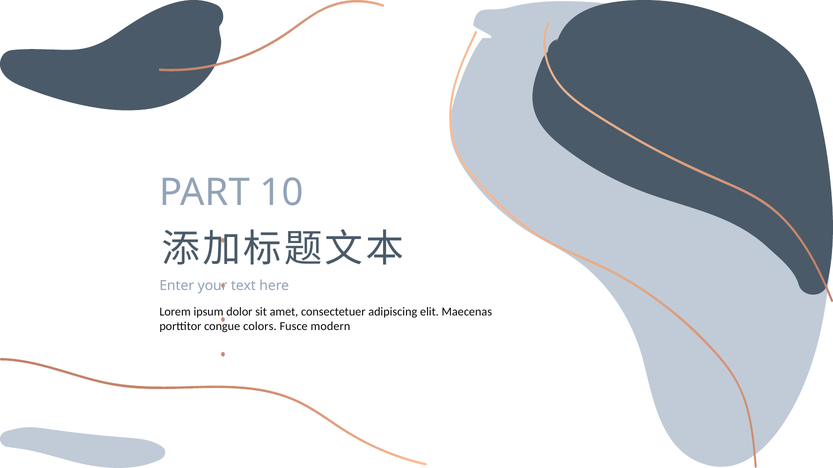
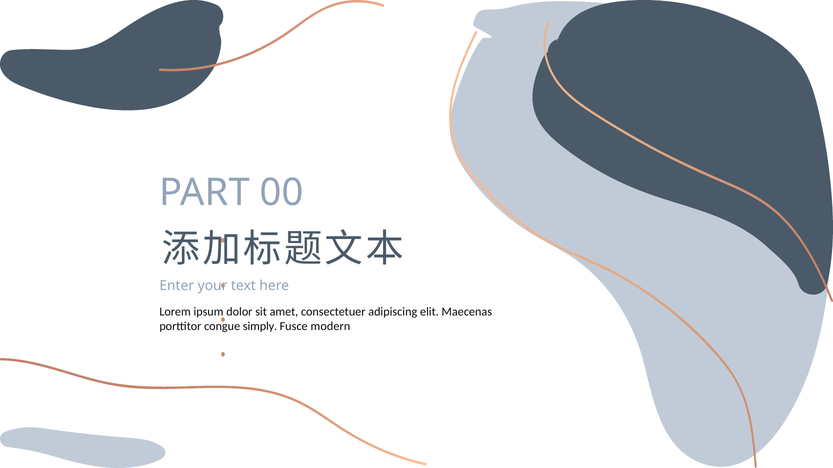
10: 10 -> 00 (282, 193)
colors: colors -> simply (260, 327)
